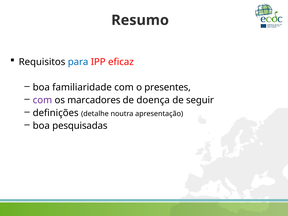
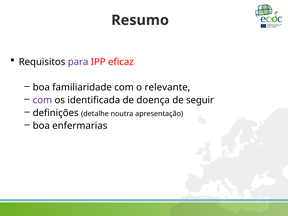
para colour: blue -> purple (78, 62)
presentes: presentes -> relevante (167, 87)
marcadores: marcadores -> identificada (94, 100)
pesquisadas: pesquisadas -> enfermarias (80, 126)
